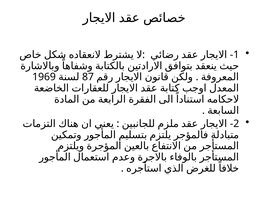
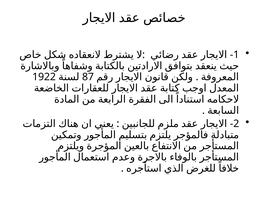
1969: 1969 -> 1922 (44, 77)
